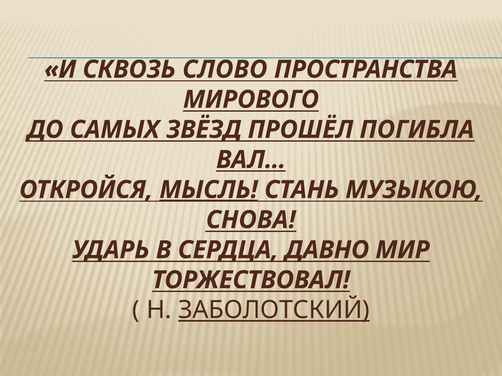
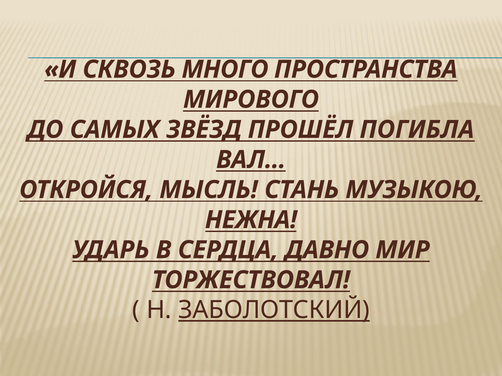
СЛОВО: СЛОВО -> МНОГО (225, 70)
МЫСЛЬ underline: present -> none (209, 190)
СНОВА: СНОВА -> НЕЖНА (251, 220)
